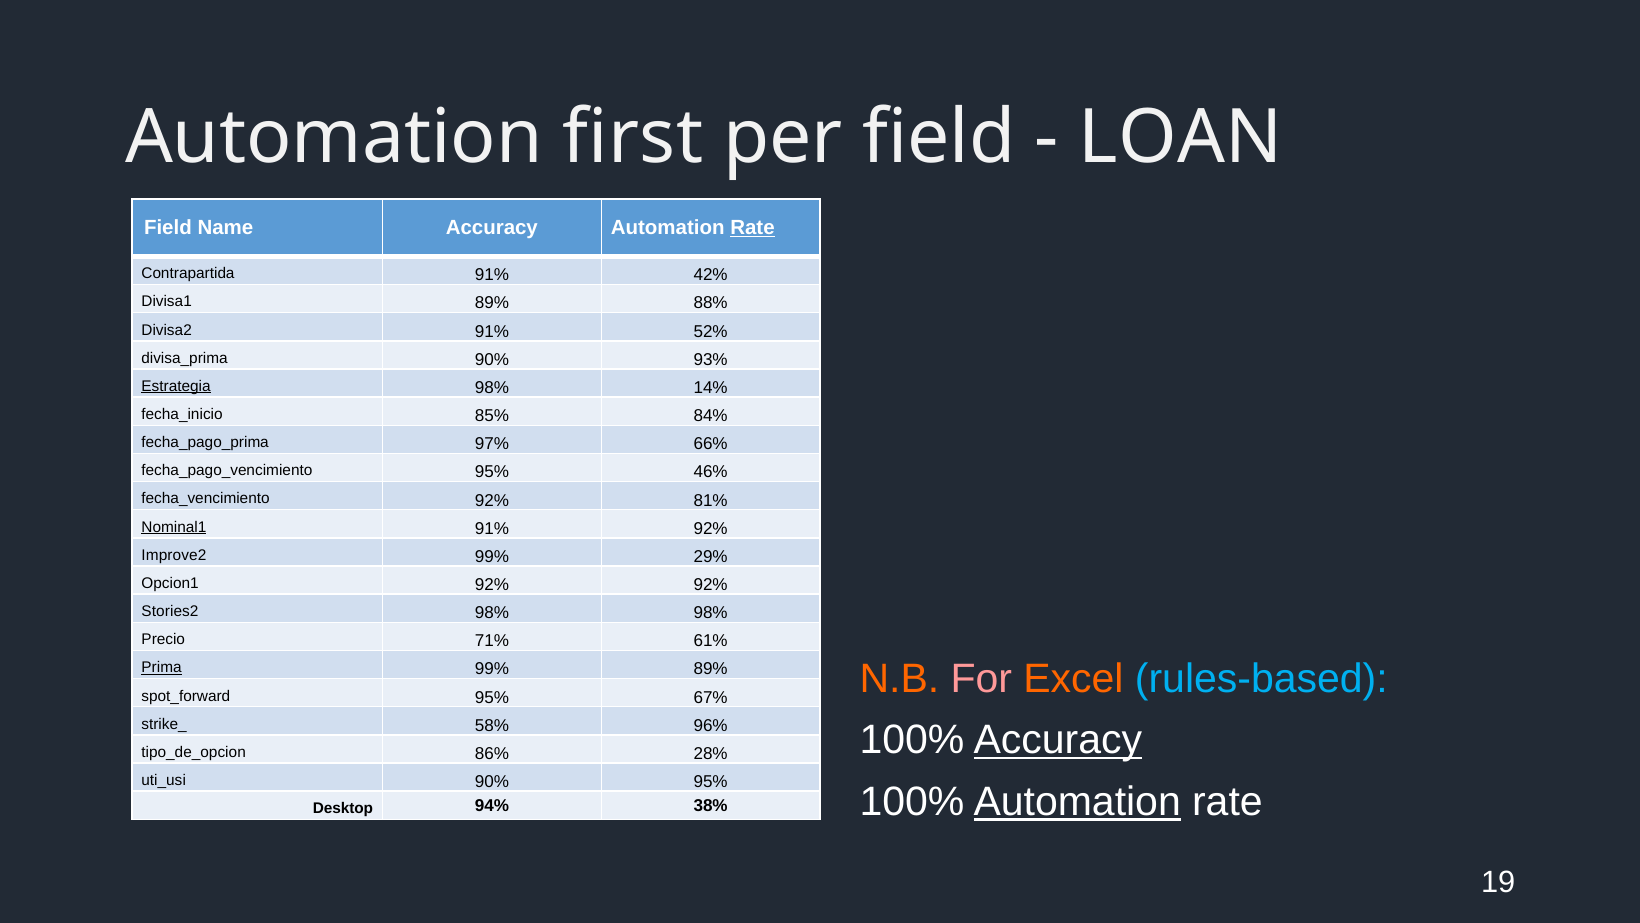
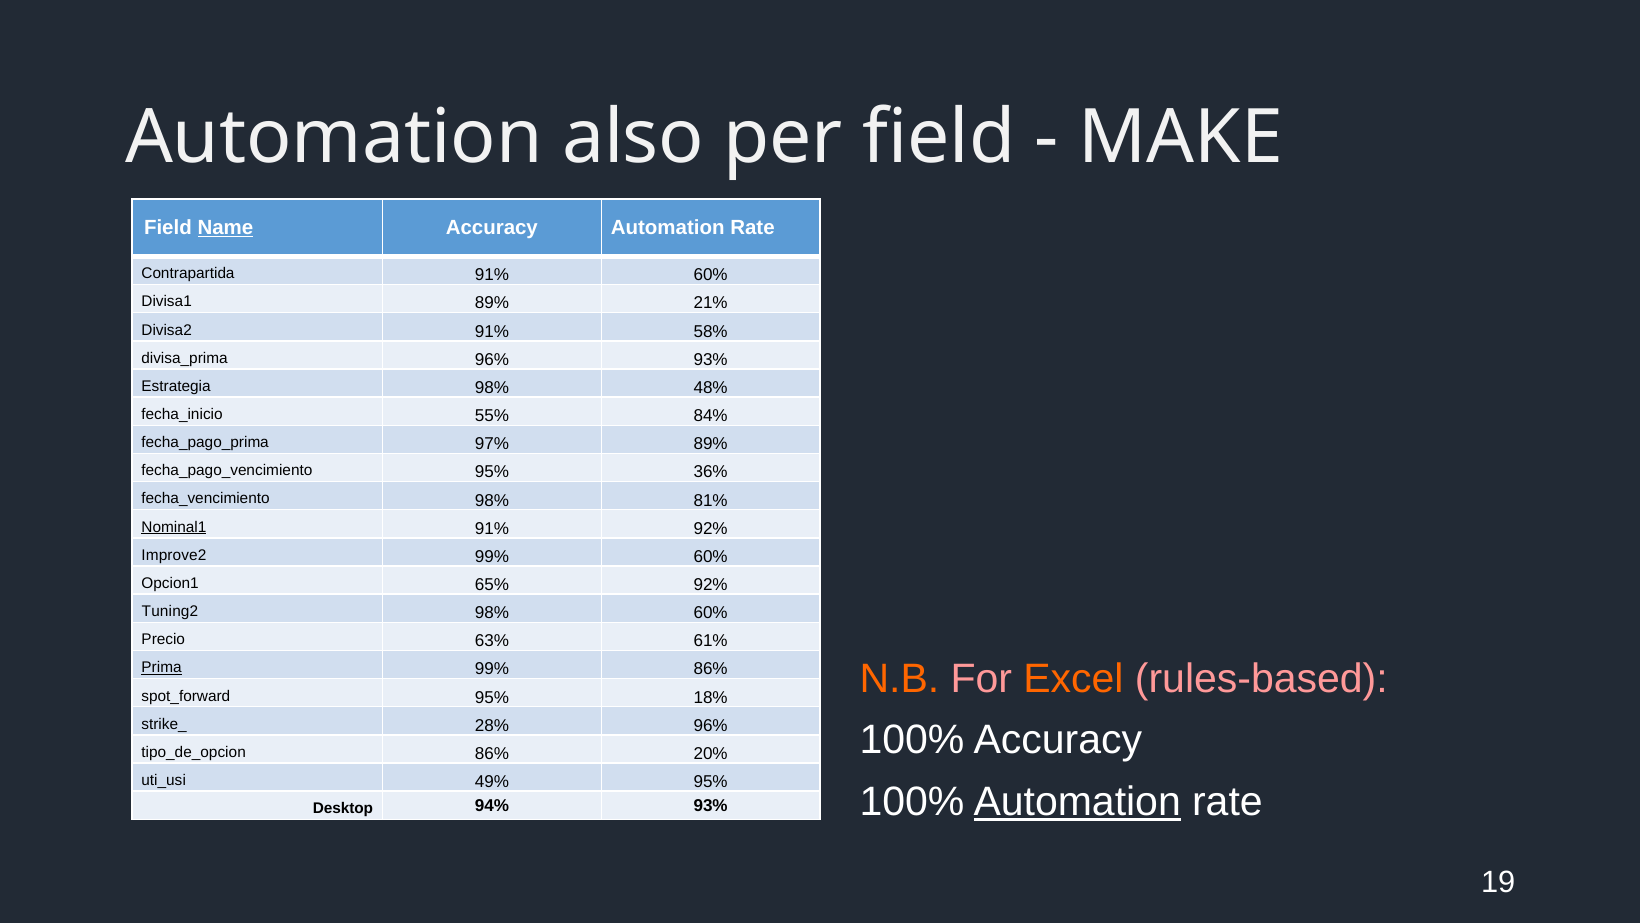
first: first -> also (633, 138)
LOAN: LOAN -> MAKE (1181, 138)
Name underline: none -> present (225, 228)
Rate underline: present -> none (752, 228)
91% 42%: 42% -> 60% (711, 275)
88%: 88% -> 21% (711, 303)
52%: 52% -> 58% (711, 331)
90%: 90% -> 96% (492, 359)
Estrategia underline: present -> none (176, 386)
14%: 14% -> 48% (711, 388)
85%: 85% -> 55% (492, 416)
97% 66%: 66% -> 89% (711, 444)
46%: 46% -> 36% (711, 472)
92%: 92% -> 98% (492, 500)
99% 29%: 29% -> 60% (711, 556)
Opcion1 92%: 92% -> 65% (492, 585)
Stories2: Stories2 -> Tuning2 (170, 611)
98% 98%: 98% -> 60% (711, 613)
71%: 71% -> 63% (492, 641)
rules-based colour: light blue -> pink (1261, 679)
99% 89%: 89% -> 86% (711, 669)
67%: 67% -> 18% (711, 697)
58%: 58% -> 28% (492, 725)
Accuracy underline: present -> none (1058, 740)
28%: 28% -> 20% (711, 753)
90%: 90% -> 49% (492, 781)
94% 38%: 38% -> 93% (711, 806)
